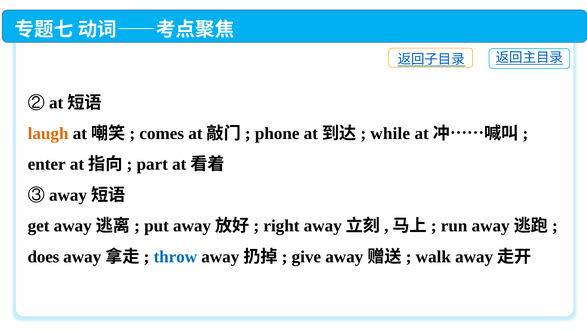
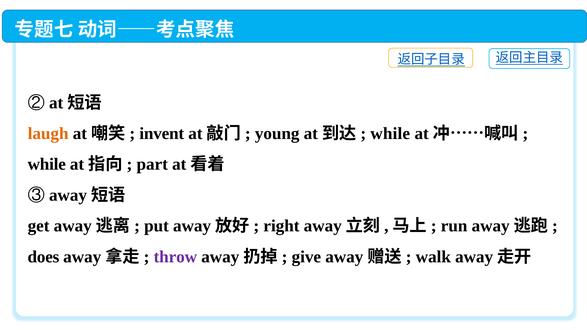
comes: comes -> invent (162, 134)
phone: phone -> young (277, 134)
enter: enter -> while (47, 164)
throw colour: blue -> purple (175, 257)
